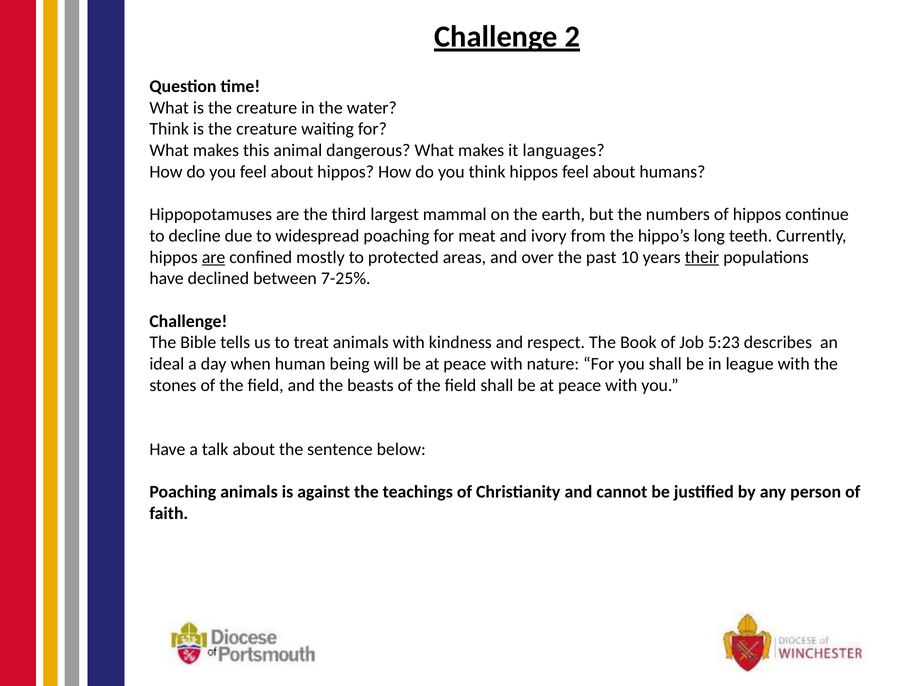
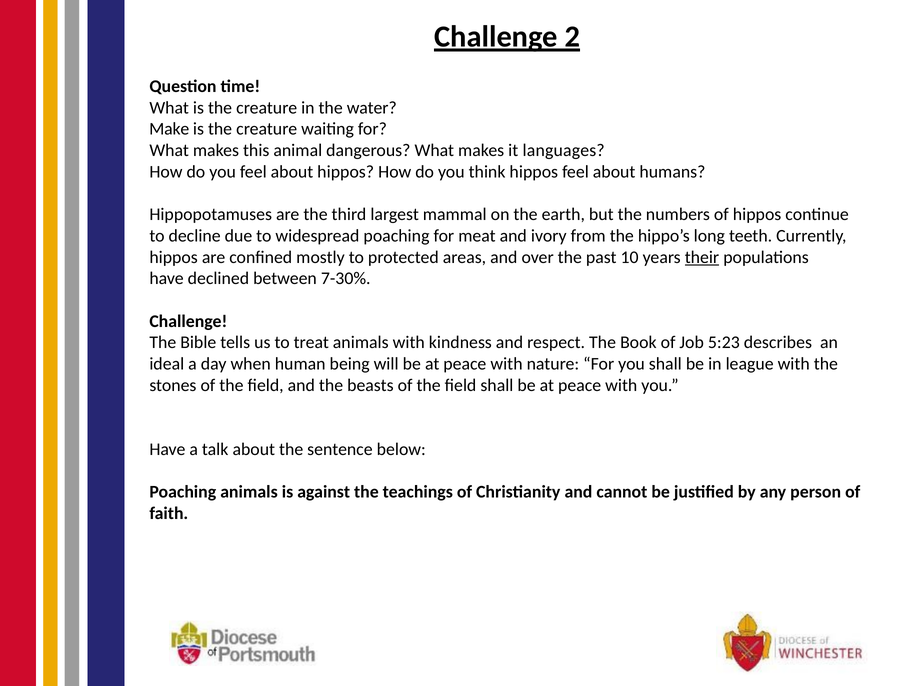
Think: Think -> Make (169, 129)
are underline: present -> none (214, 257)
7-25%: 7-25% -> 7-30% (346, 278)
